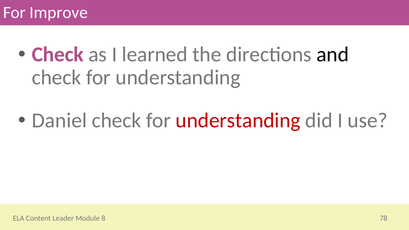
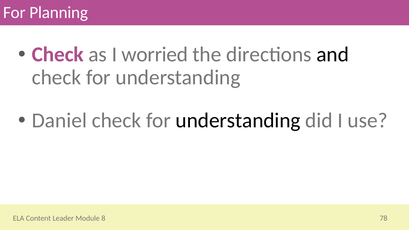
Improve: Improve -> Planning (59, 13)
learned: learned -> worried (155, 54)
understanding colour: red -> black (238, 121)
